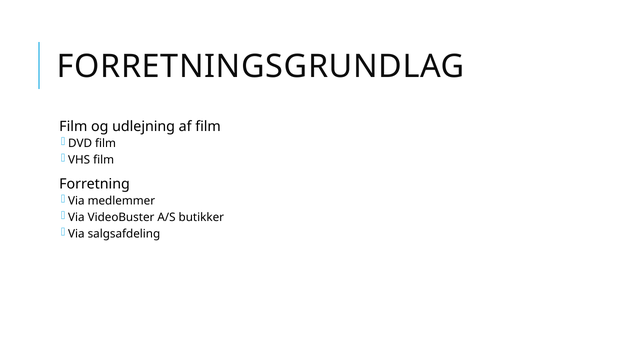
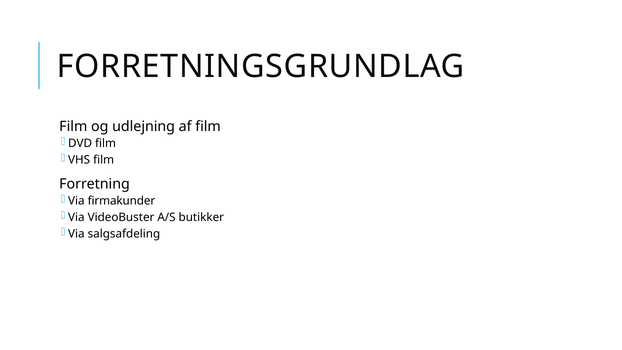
medlemmer: medlemmer -> firmakunder (121, 201)
